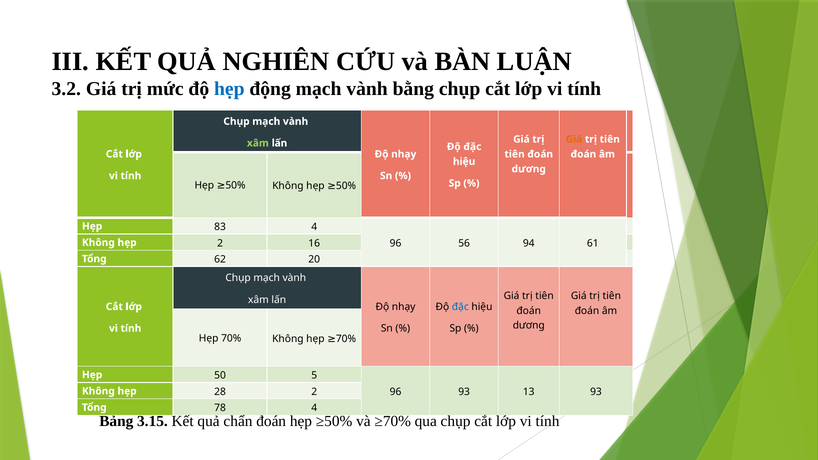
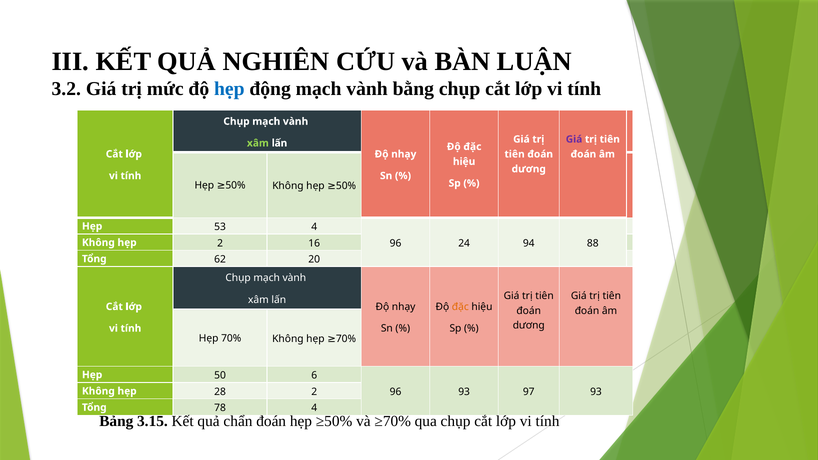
Giá colour: orange -> purple (574, 139)
83: 83 -> 53 (220, 227)
56: 56 -> 24 (464, 243)
61: 61 -> 88 (593, 243)
đặc colour: blue -> orange (460, 307)
5: 5 -> 6 (314, 376)
13: 13 -> 97 (529, 392)
